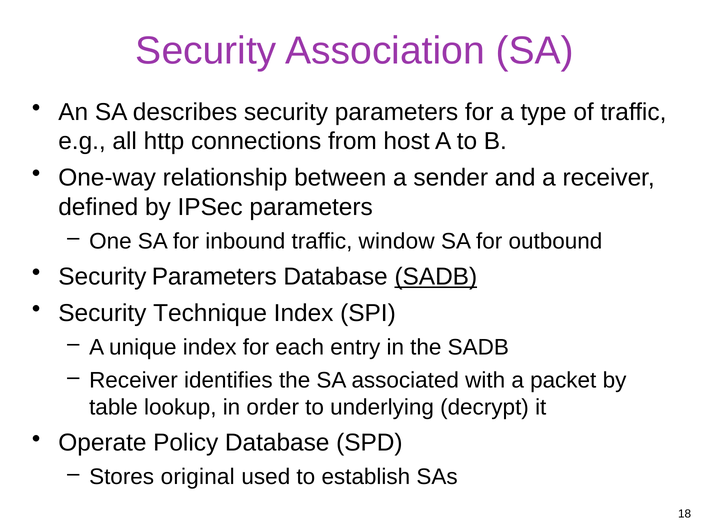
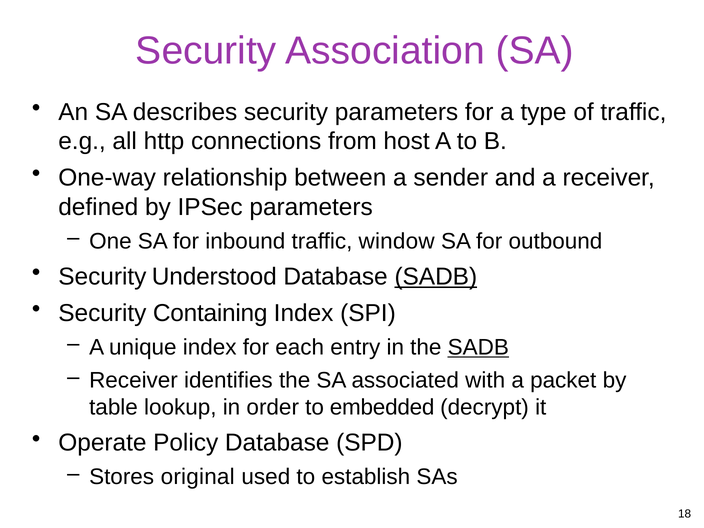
Parameters: Parameters -> Understood (214, 277)
Technique: Technique -> Containing (210, 313)
SADB underline: none -> present (478, 347)
underlying: underlying -> embedded (382, 407)
